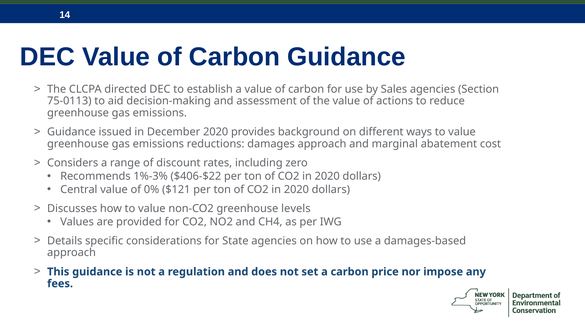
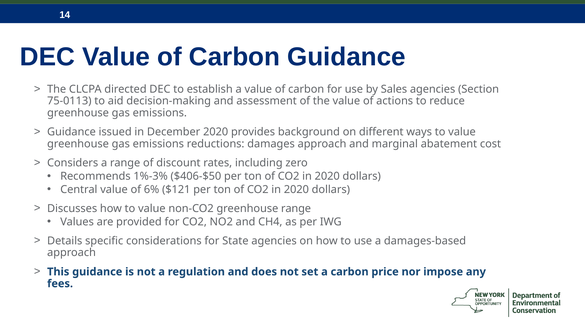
$406-$22: $406-$22 -> $406-$50 (196, 176)
0%: 0% -> 6% (152, 190)
greenhouse levels: levels -> range (296, 208)
